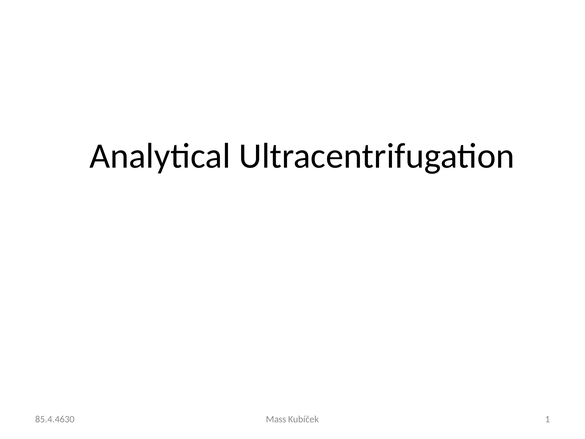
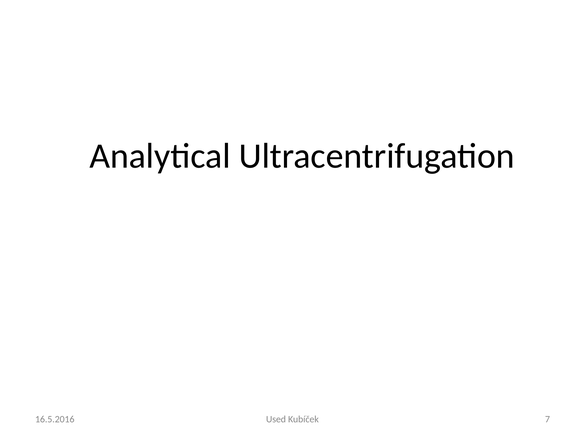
Mass: Mass -> Used (276, 419)
1: 1 -> 7 (547, 419)
85.4.4630: 85.4.4630 -> 16.5.2016 (55, 419)
